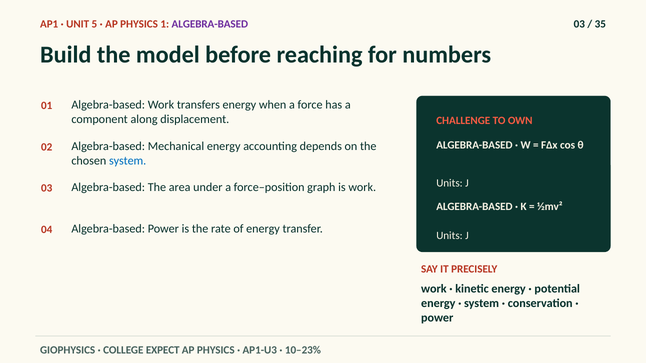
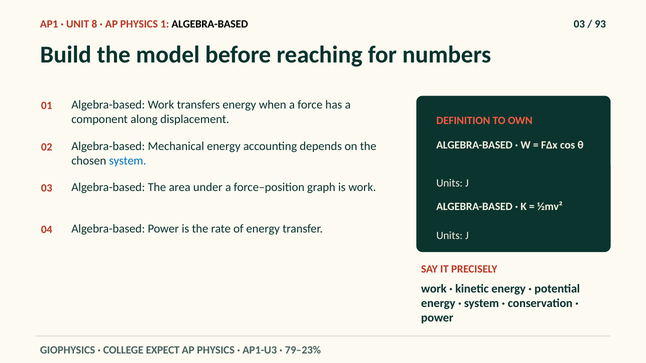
5: 5 -> 8 (94, 24)
ALGEBRA-BASED colour: purple -> black (210, 24)
35: 35 -> 93 (600, 24)
CHALLENGE: CHALLENGE -> DEFINITION (463, 121)
10–23%: 10–23% -> 79–23% (303, 350)
